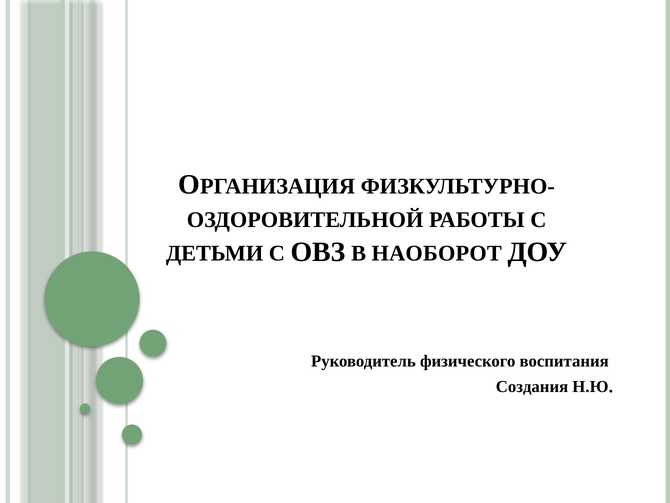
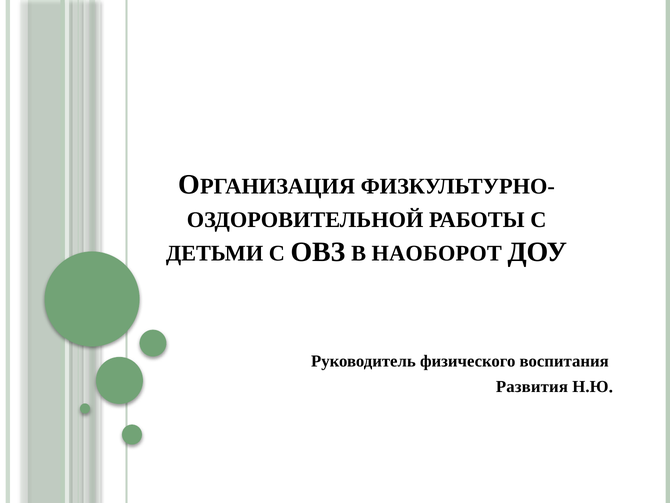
Создания: Создания -> Развития (532, 386)
